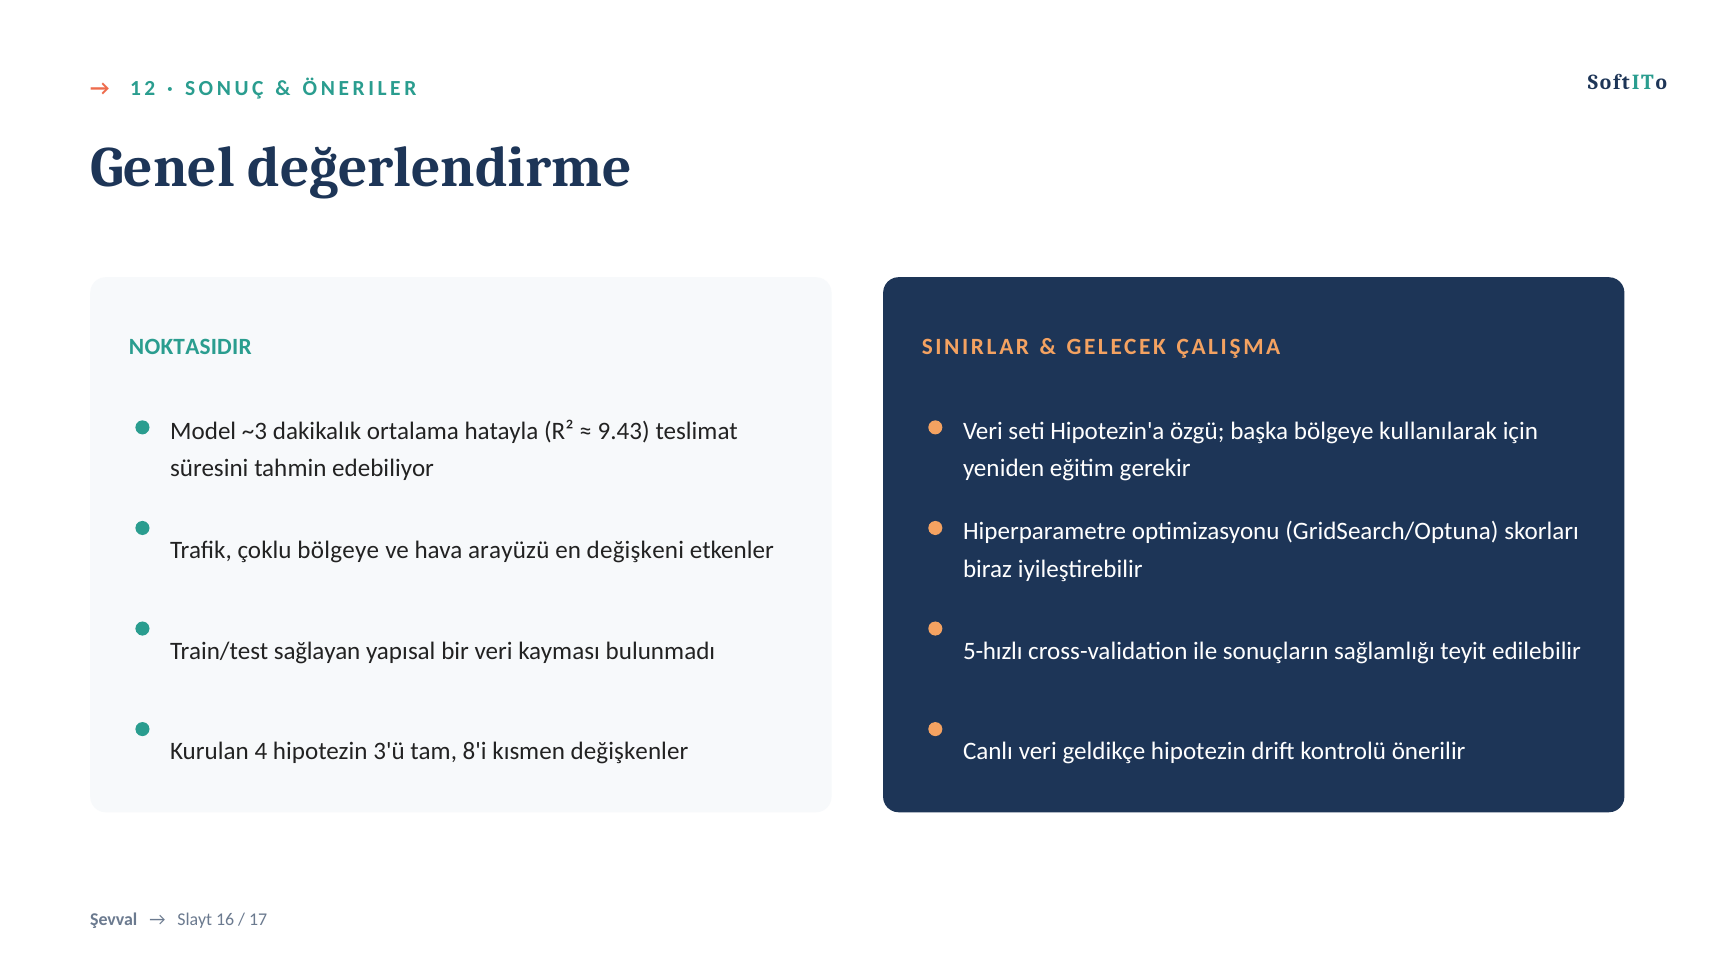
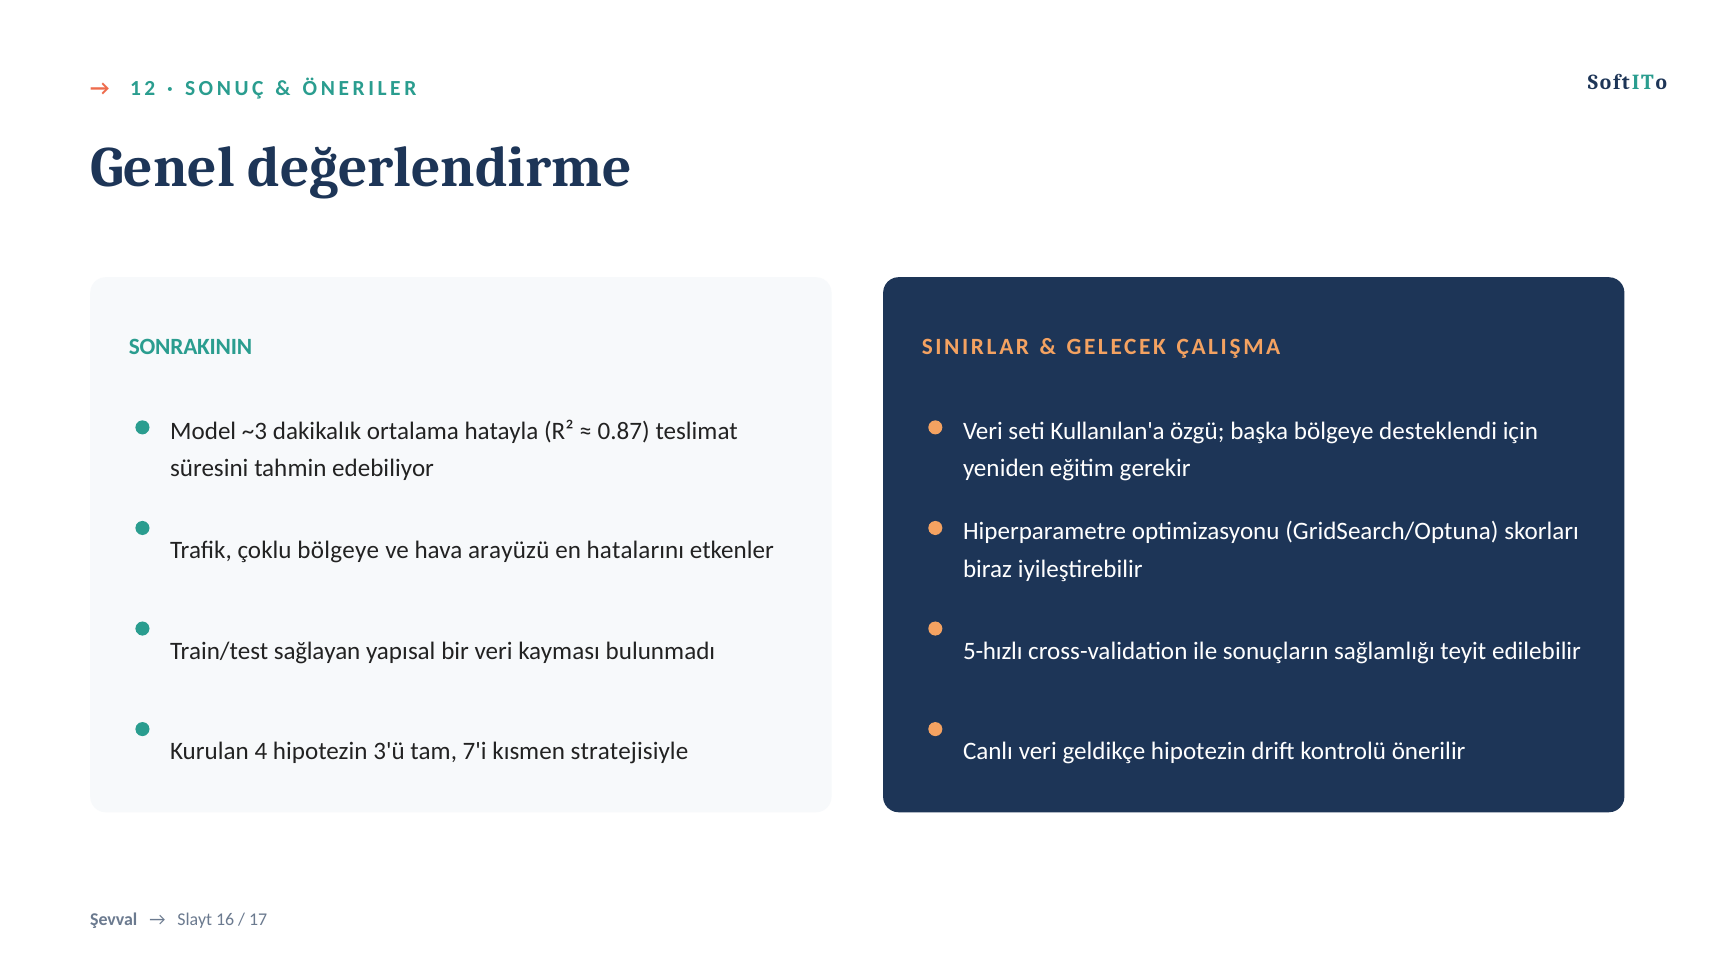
NOKTASIDIR: NOKTASIDIR -> SONRAKININ (191, 346)
9.43: 9.43 -> 0.87 (624, 431)
Hipotezin'a: Hipotezin'a -> Kullanılan'a (1107, 431)
kullanılarak: kullanılarak -> desteklendi (1438, 431)
değişkeni: değişkeni -> hatalarını (635, 550)
8'i: 8'i -> 7'i (475, 751)
değişkenler: değişkenler -> stratejisiyle (630, 751)
